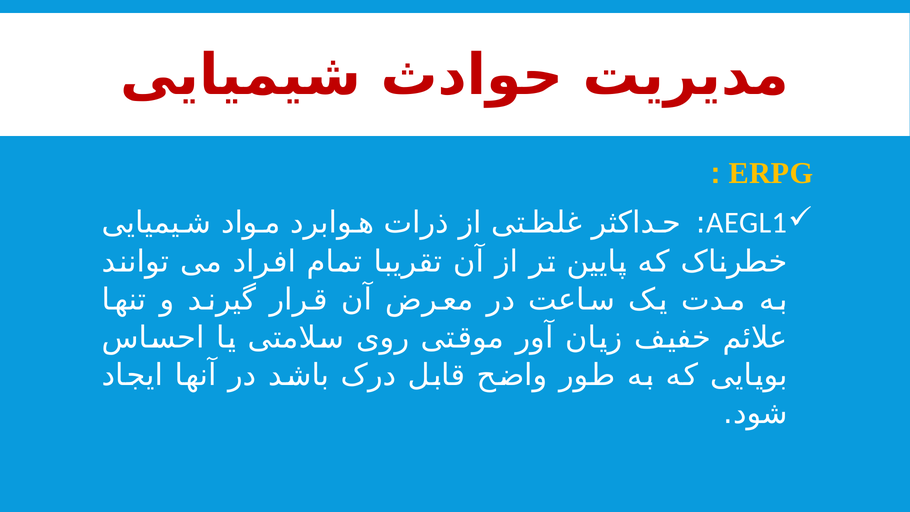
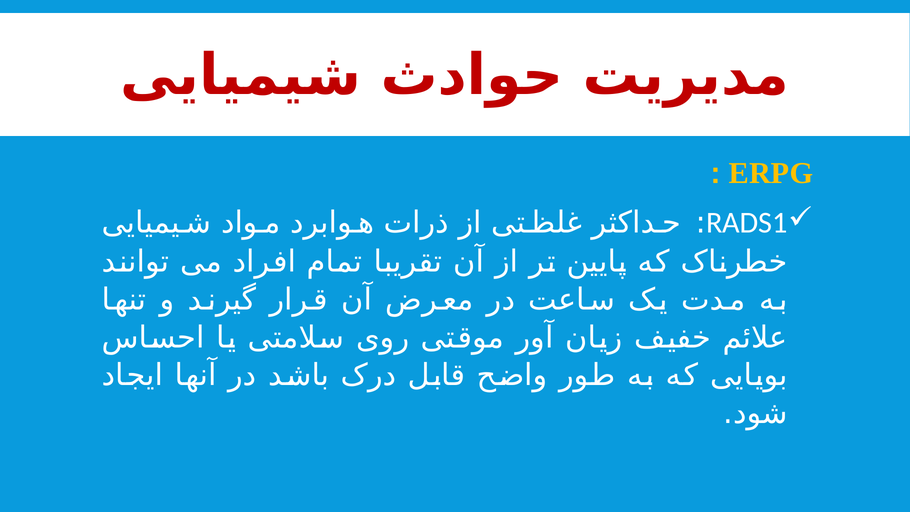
AEGL1: AEGL1 -> RADS1 (747, 223)
